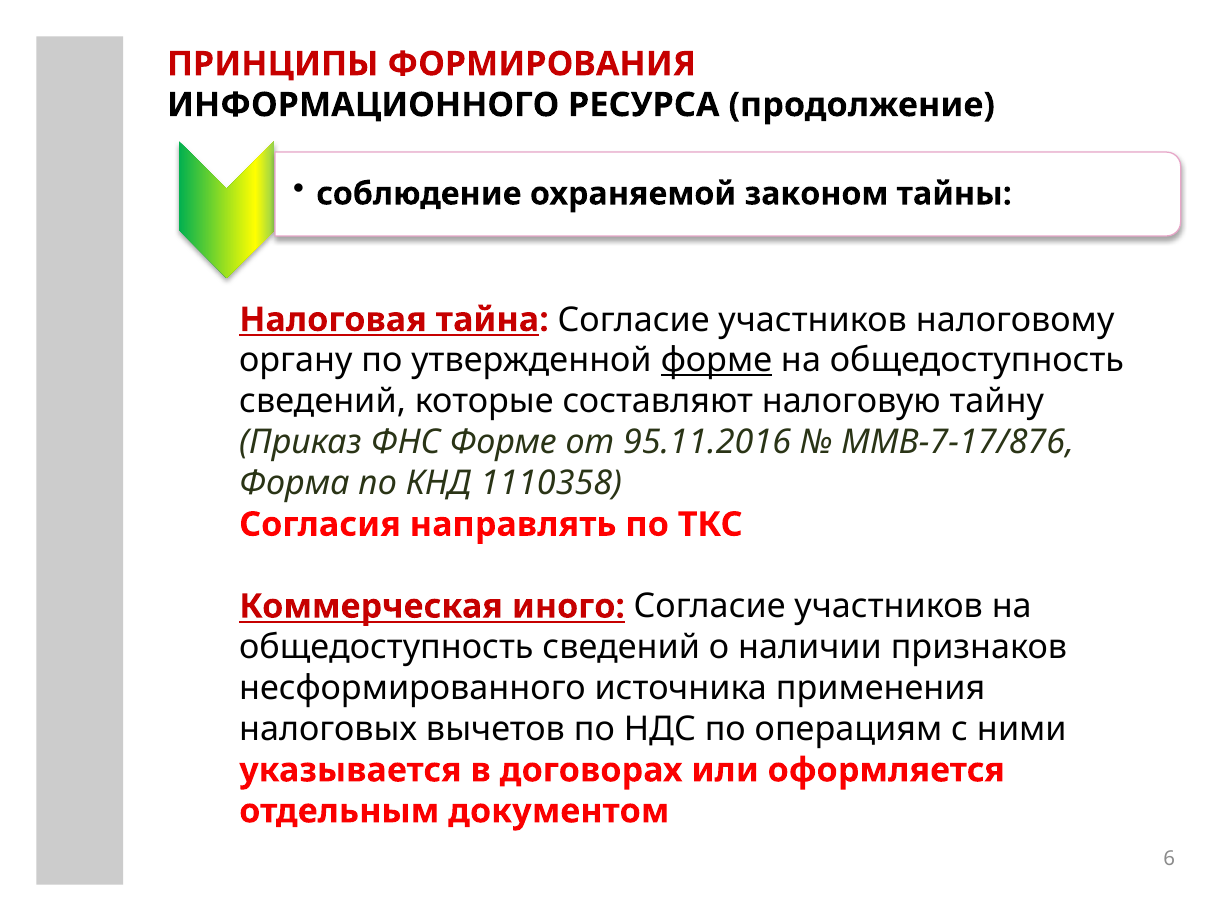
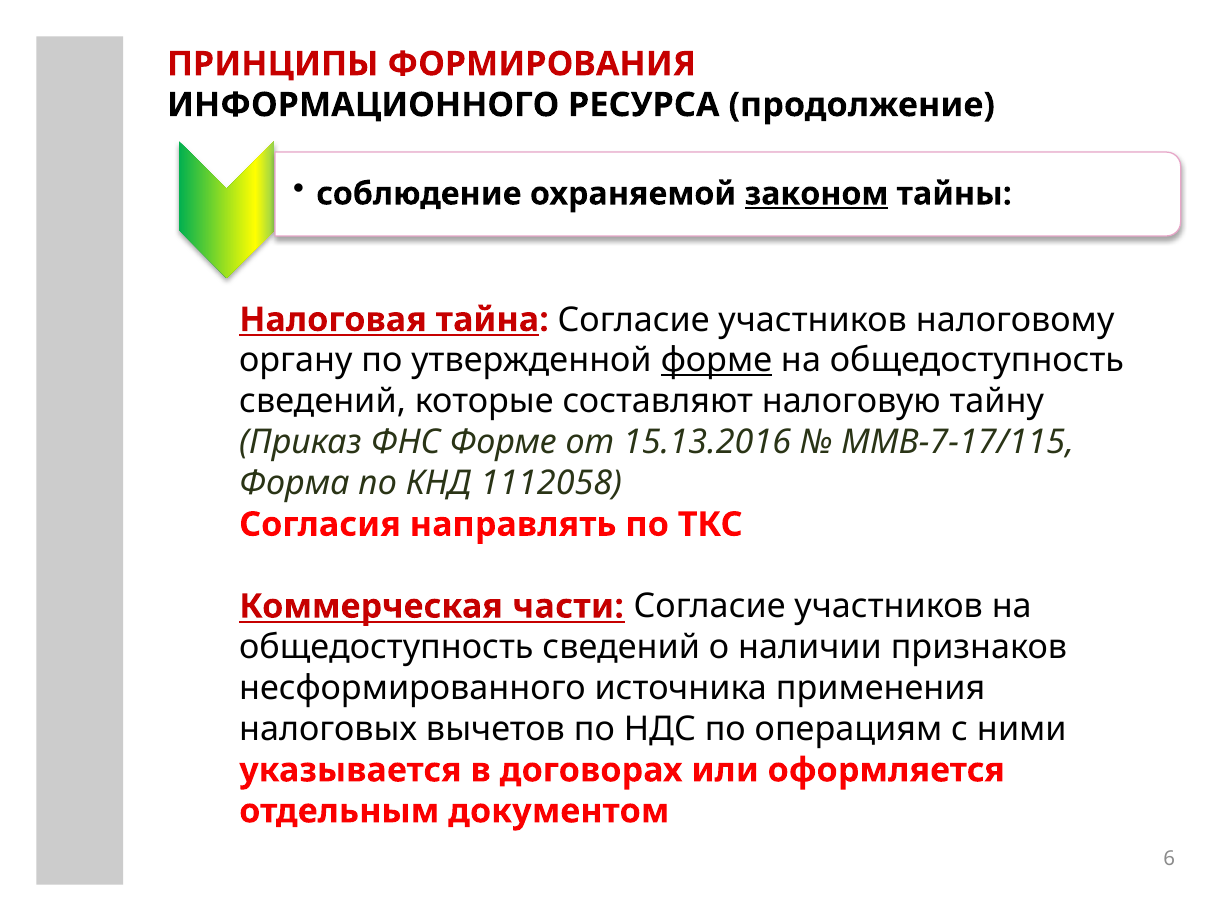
законом underline: none -> present (817, 194)
95.11.2016: 95.11.2016 -> 15.13.2016 (707, 443)
ММВ-7-17/876: ММВ-7-17/876 -> ММВ-7-17/115 (958, 443)
1110358: 1110358 -> 1112058 (551, 484)
иного: иного -> части (568, 606)
